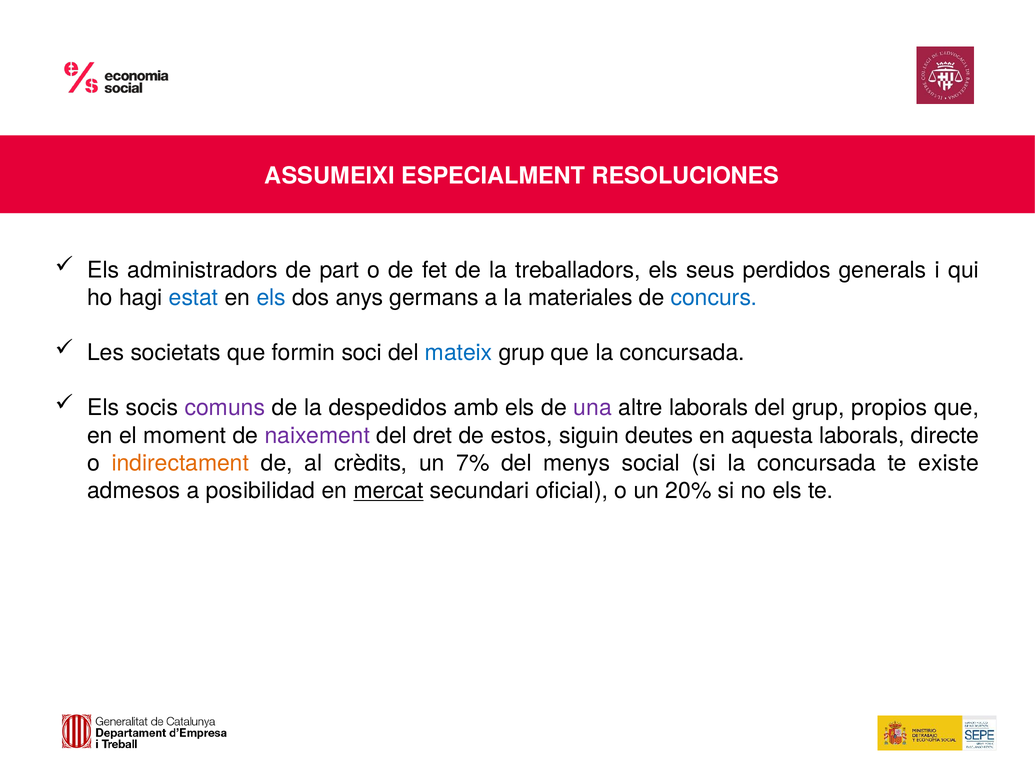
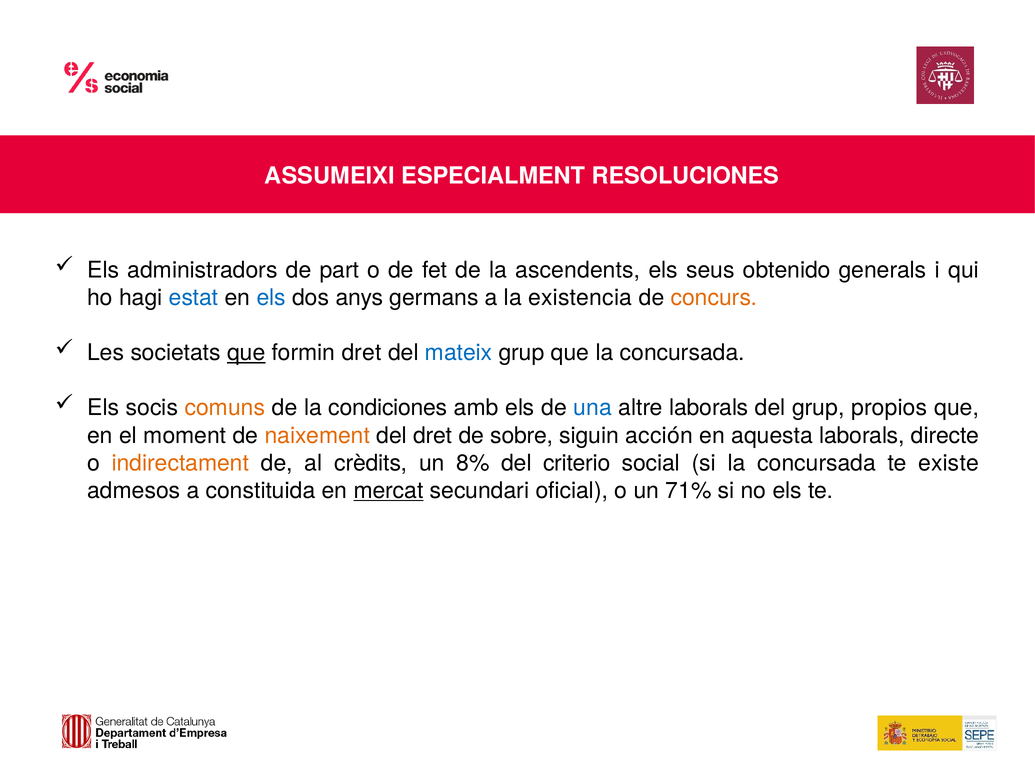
treballadors: treballadors -> ascendents (578, 270)
perdidos: perdidos -> obtenido (787, 270)
materiales: materiales -> existencia (580, 298)
concurs colour: blue -> orange (714, 298)
que underline: none -> present (246, 353)
formin soci: soci -> dret (362, 353)
comuns colour: purple -> orange (225, 408)
despedidos: despedidos -> condiciones (388, 408)
una colour: purple -> blue (593, 408)
naixement colour: purple -> orange (317, 436)
estos: estos -> sobre (522, 436)
deutes: deutes -> acción (659, 436)
7%: 7% -> 8% (473, 463)
menys: menys -> criterio (577, 463)
posibilidad: posibilidad -> constituida (261, 491)
20%: 20% -> 71% (688, 491)
